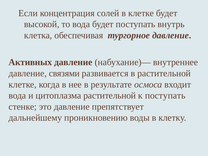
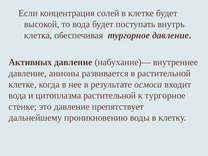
связями: связями -> анионы (64, 73)
к поступать: поступать -> тургорное (165, 96)
